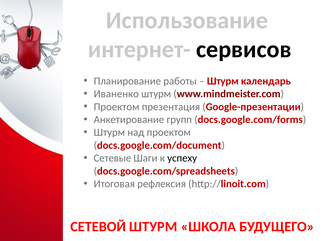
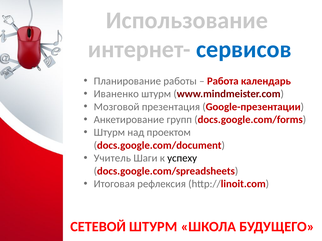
сервисов colour: black -> blue (244, 49)
Штурм: Штурм -> Работа (223, 81)
Проектом: Проектом -> Мозговой (117, 107)
Сетевые: Сетевые -> Учитель (112, 158)
